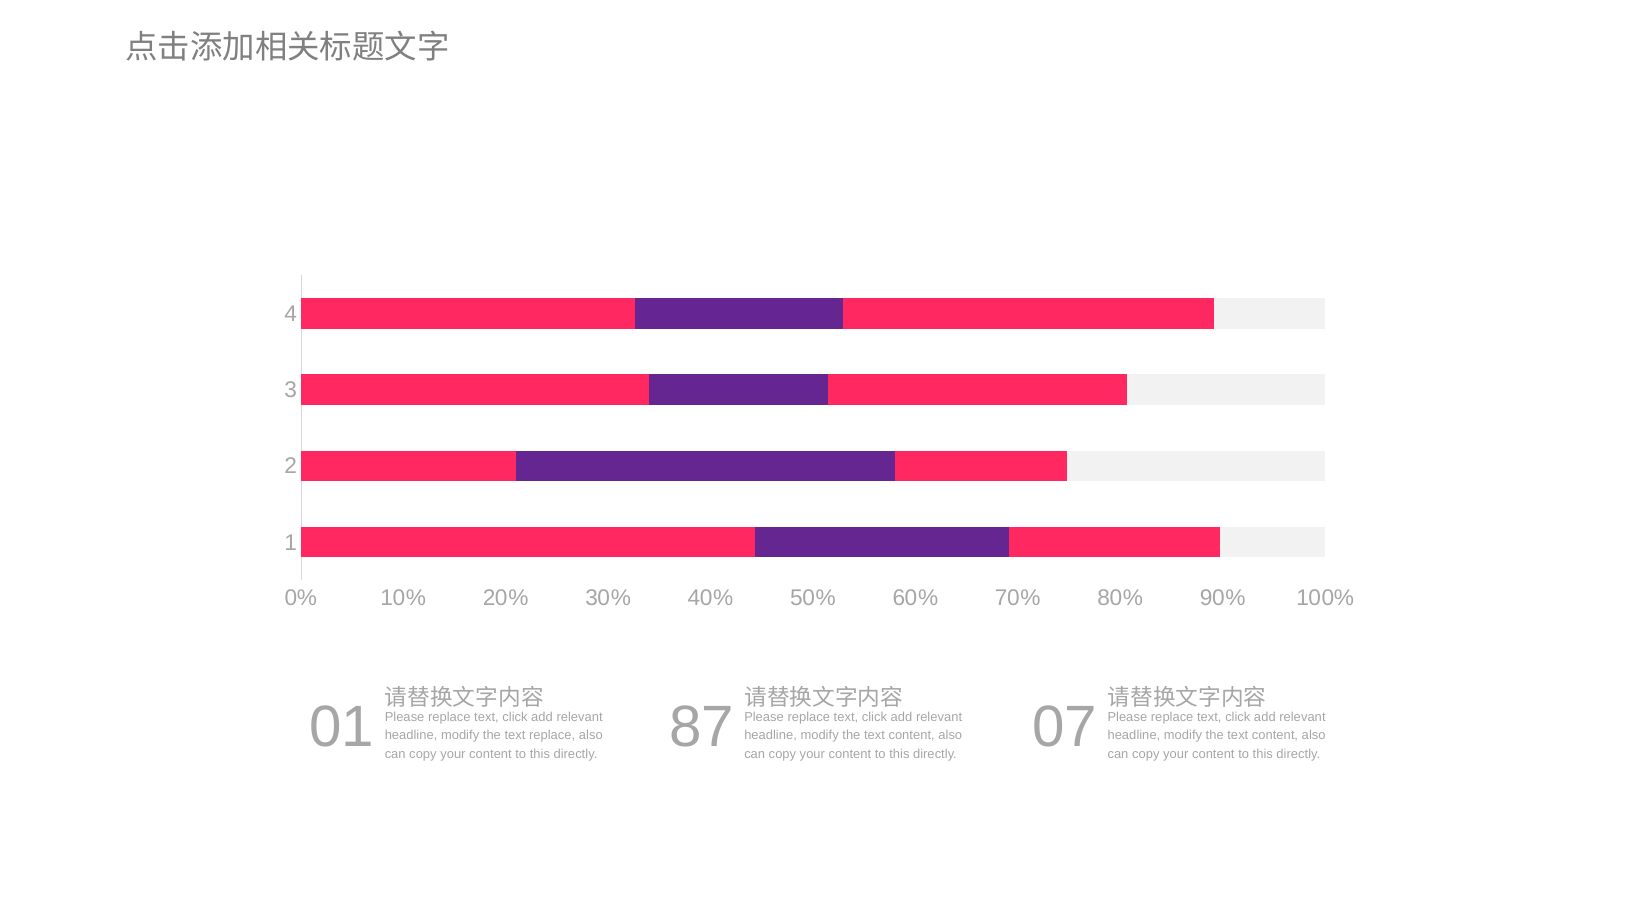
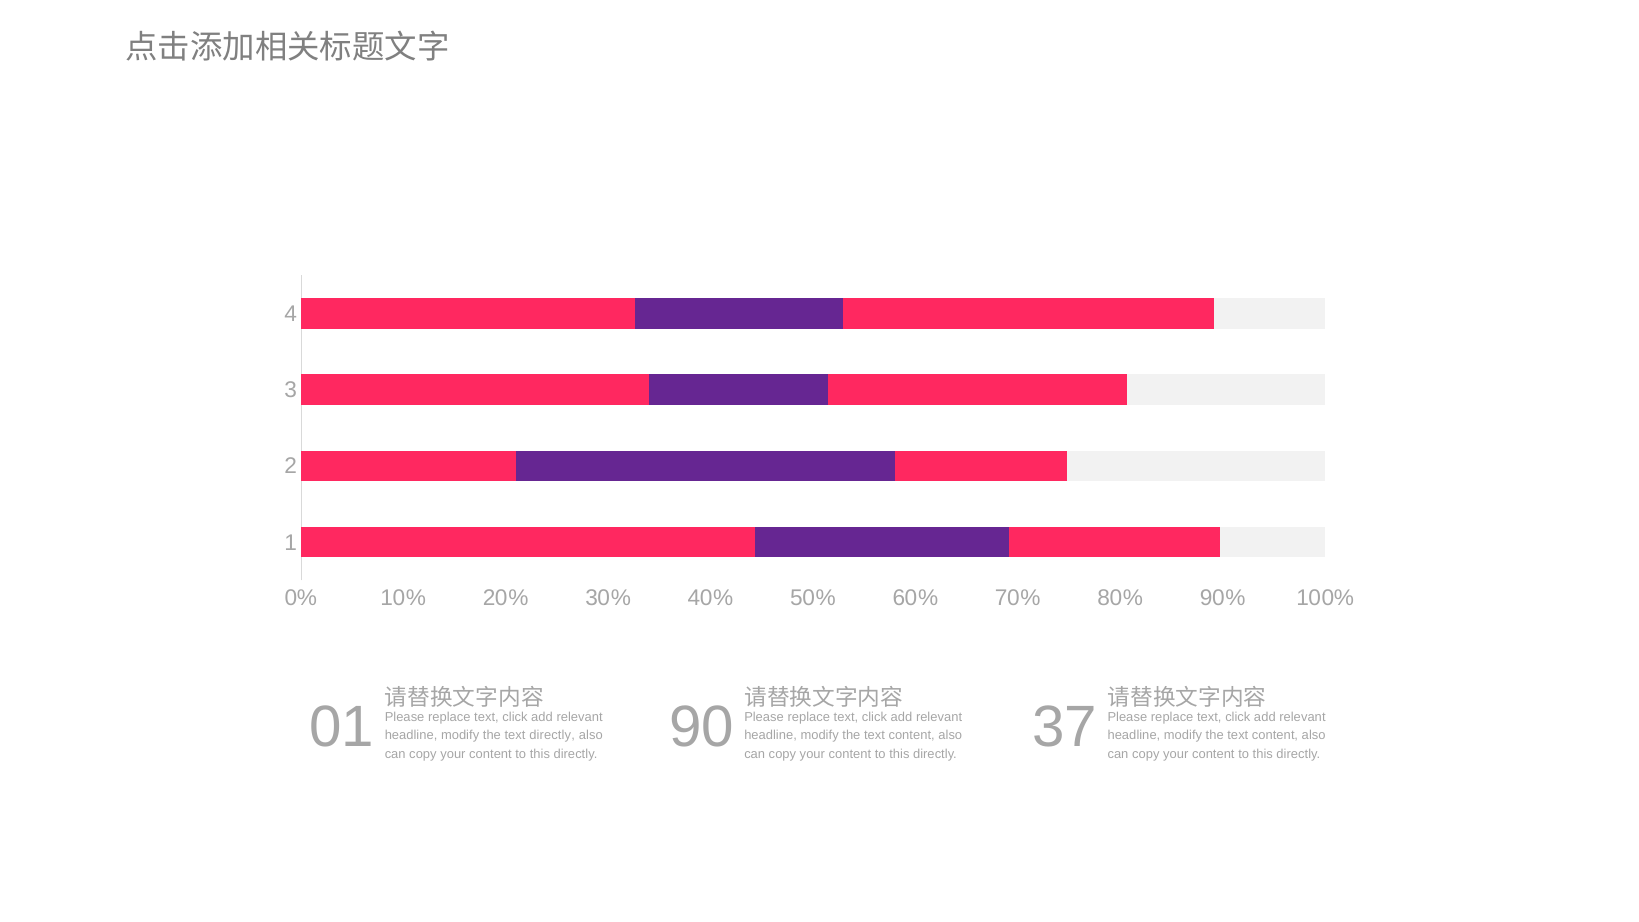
87: 87 -> 90 (701, 727)
07: 07 -> 37 (1065, 727)
text replace: replace -> directly (552, 736)
